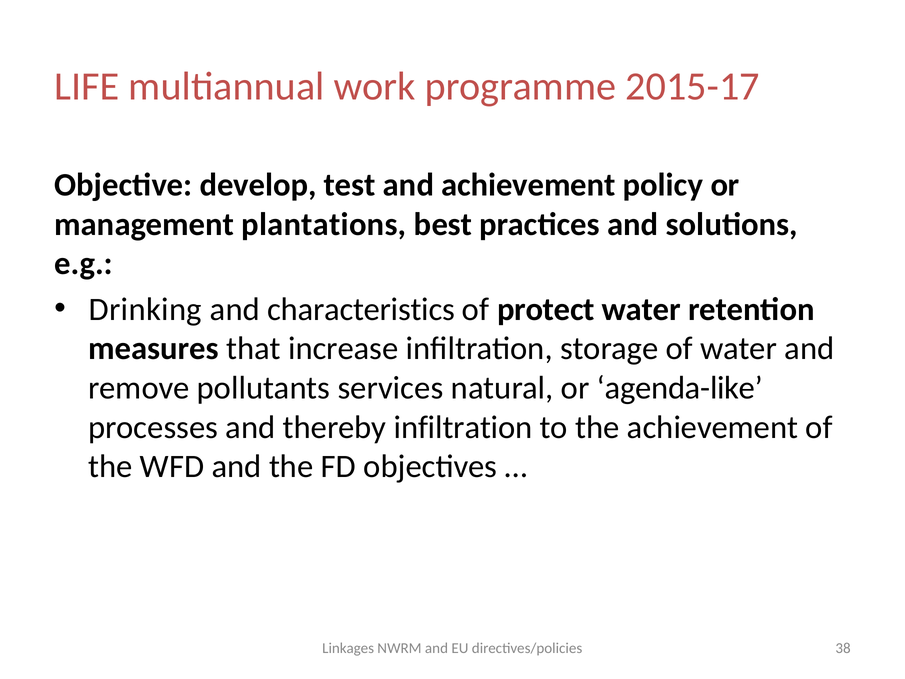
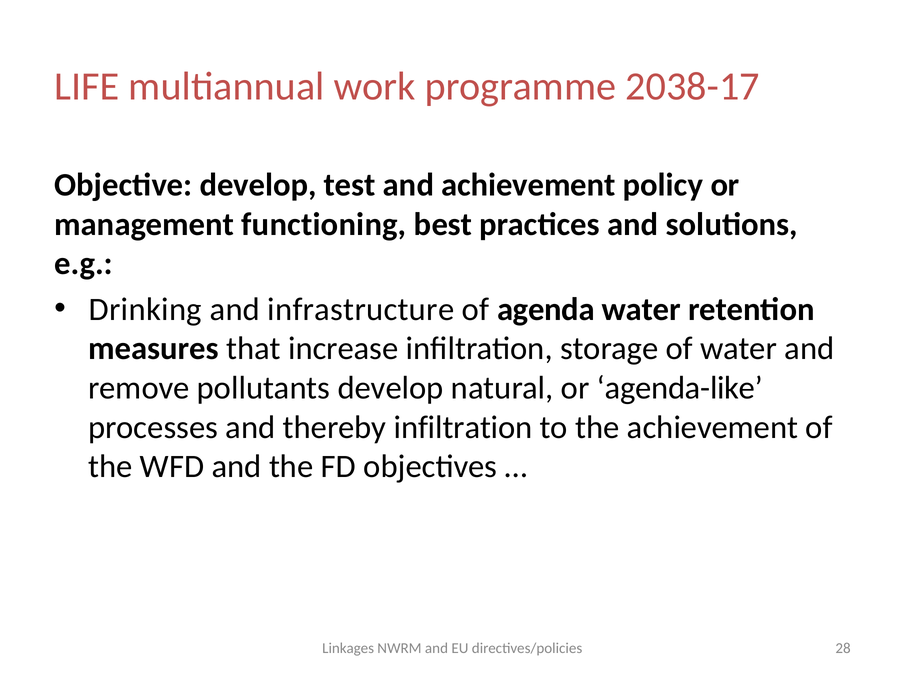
2015-17: 2015-17 -> 2038-17 (693, 87)
plantations: plantations -> functioning (324, 224)
characteristics: characteristics -> infrastructure (361, 309)
protect: protect -> agenda (546, 309)
pollutants services: services -> develop (391, 388)
38: 38 -> 28 (843, 648)
